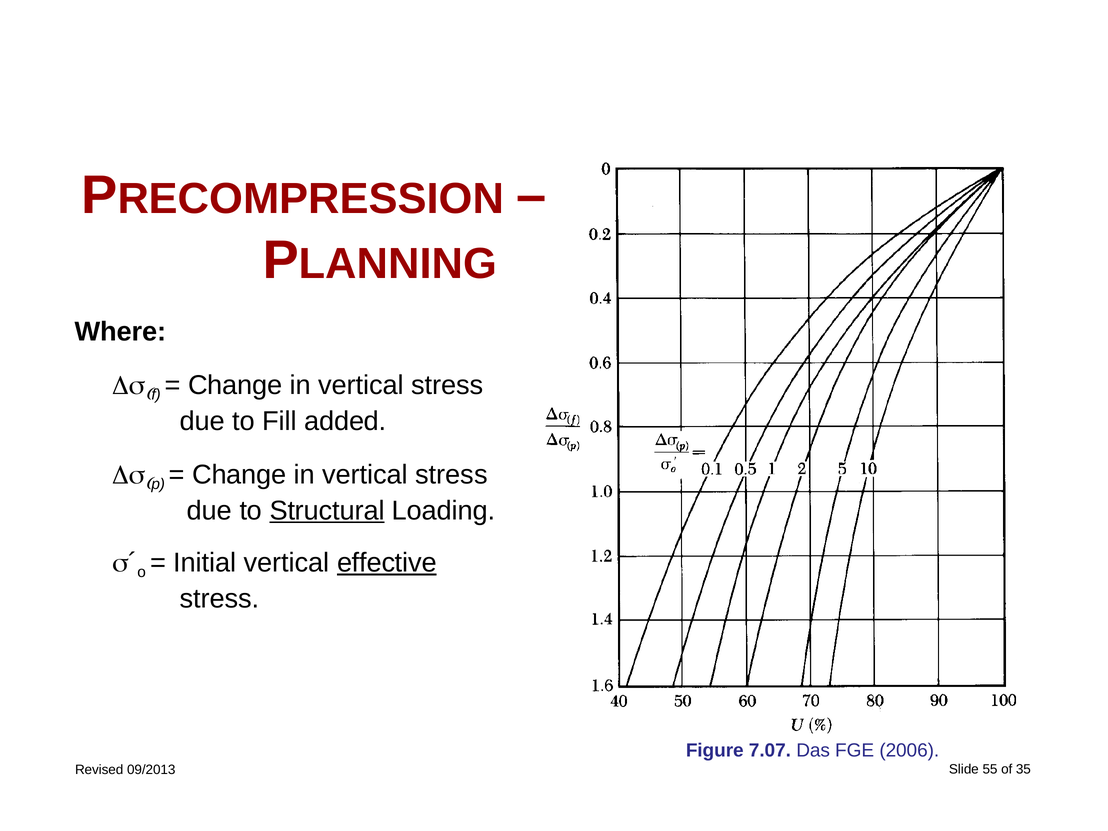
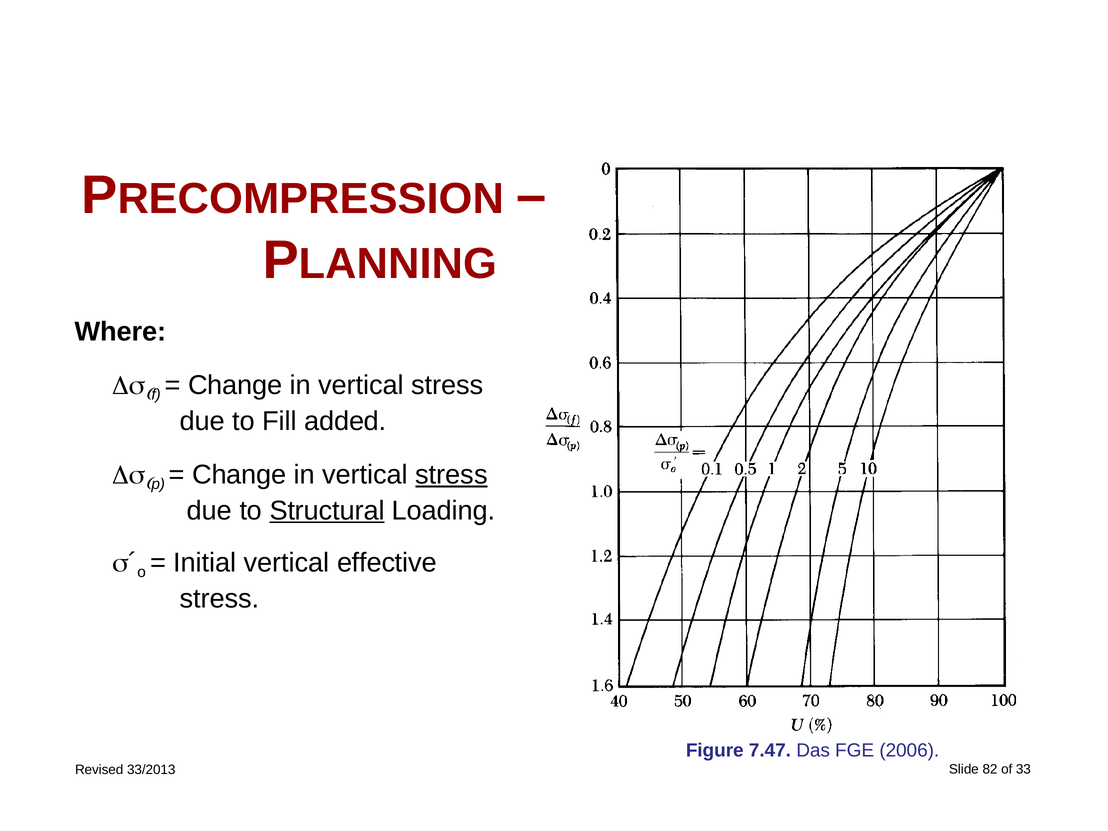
stress underline: none -> present (451, 475)
effective underline: present -> none (387, 563)
7.07: 7.07 -> 7.47 (770, 750)
09/2013: 09/2013 -> 33/2013 (151, 770)
55: 55 -> 82 (990, 769)
35: 35 -> 33 (1023, 769)
